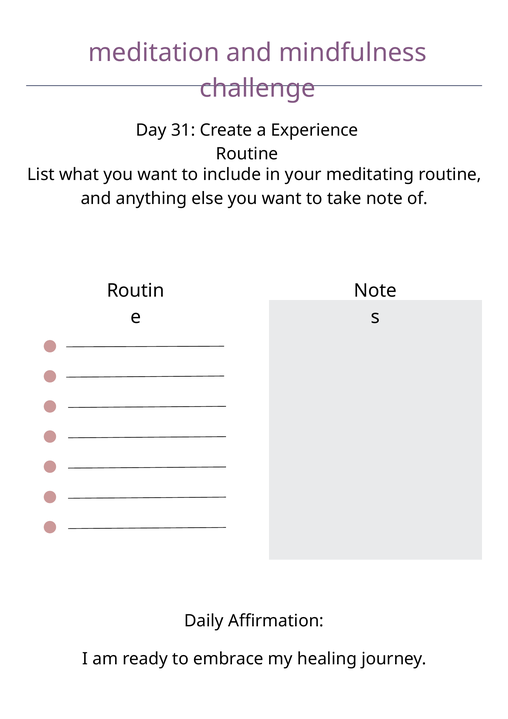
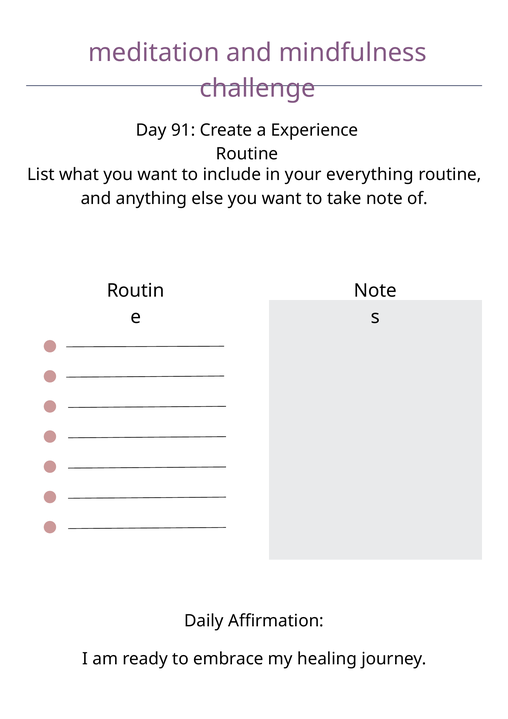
31: 31 -> 91 (183, 130)
meditating: meditating -> everything (370, 175)
